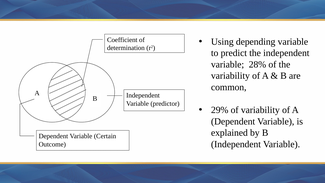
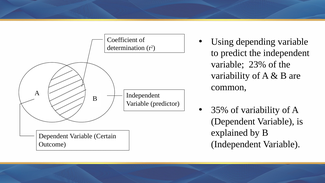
28%: 28% -> 23% (257, 64)
29%: 29% -> 35% (220, 110)
